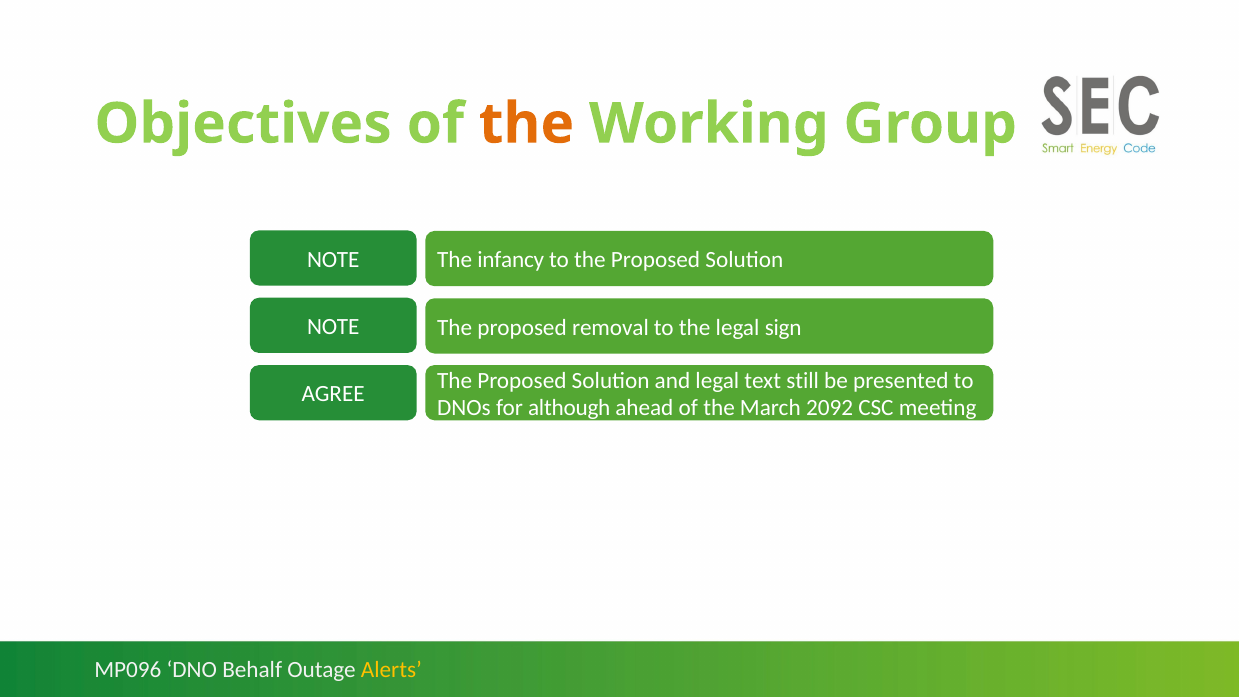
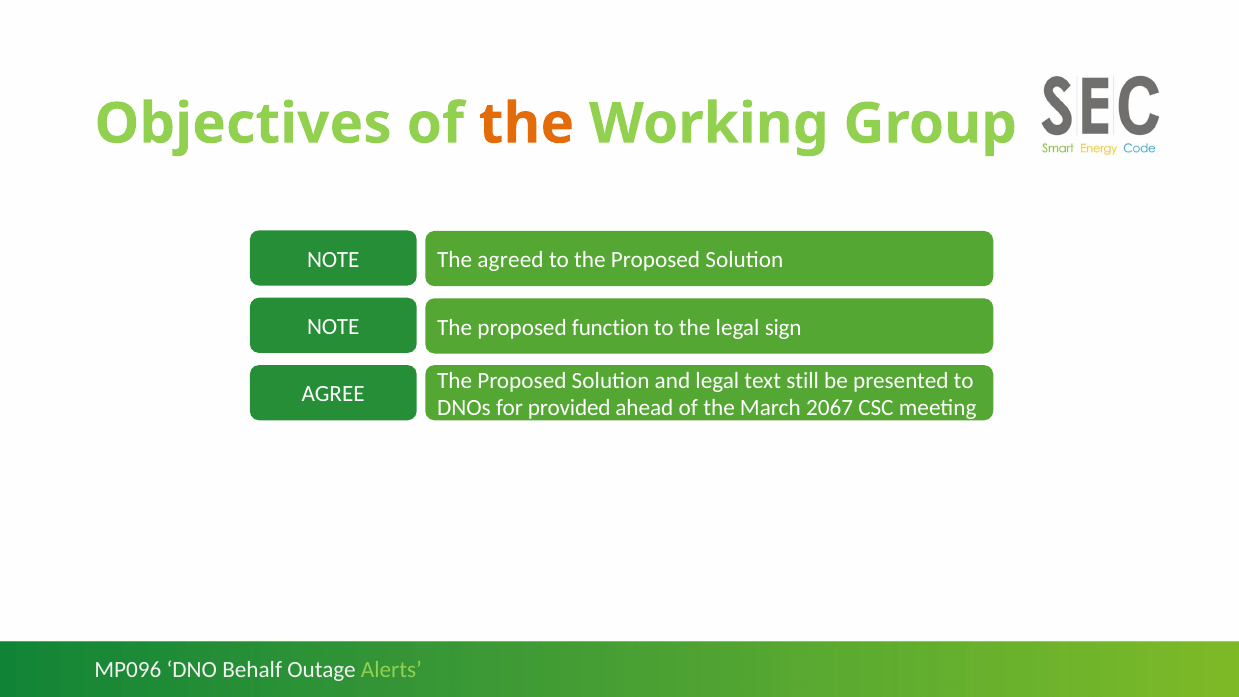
infancy: infancy -> agreed (511, 260)
removal: removal -> function (611, 327)
although: although -> provided (569, 408)
2092: 2092 -> 2067 (830, 408)
Alerts colour: yellow -> light green (391, 670)
